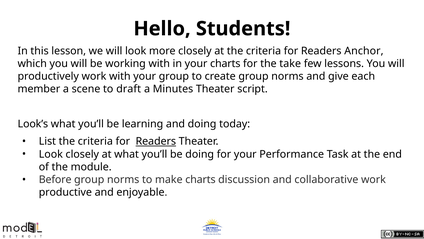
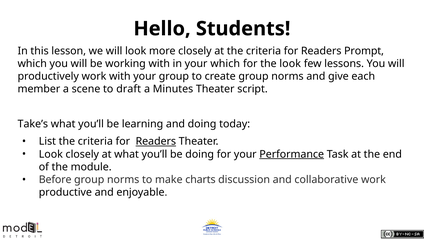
Anchor: Anchor -> Prompt (364, 51)
your charts: charts -> which (225, 63)
the take: take -> look (290, 63)
Look’s: Look’s -> Take’s (33, 124)
Performance underline: none -> present (292, 154)
